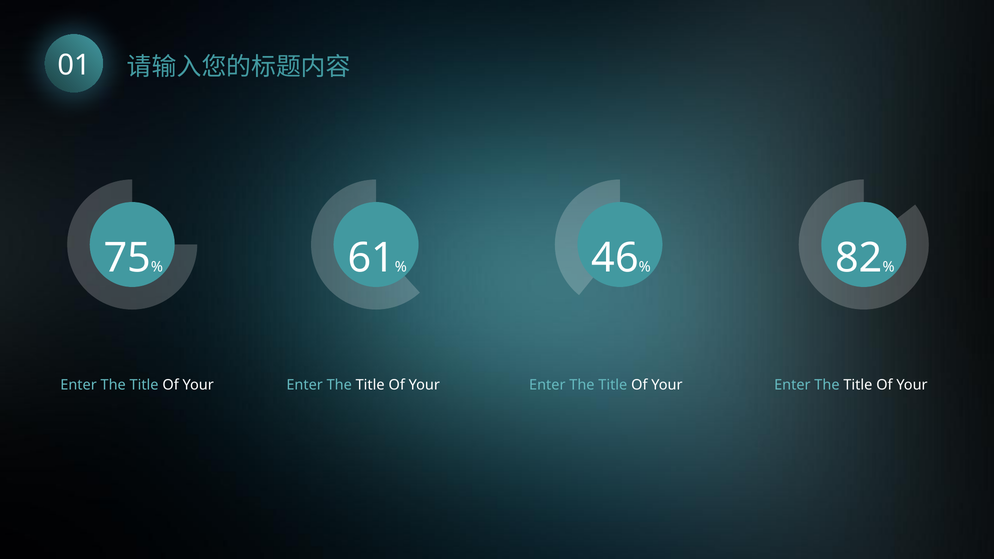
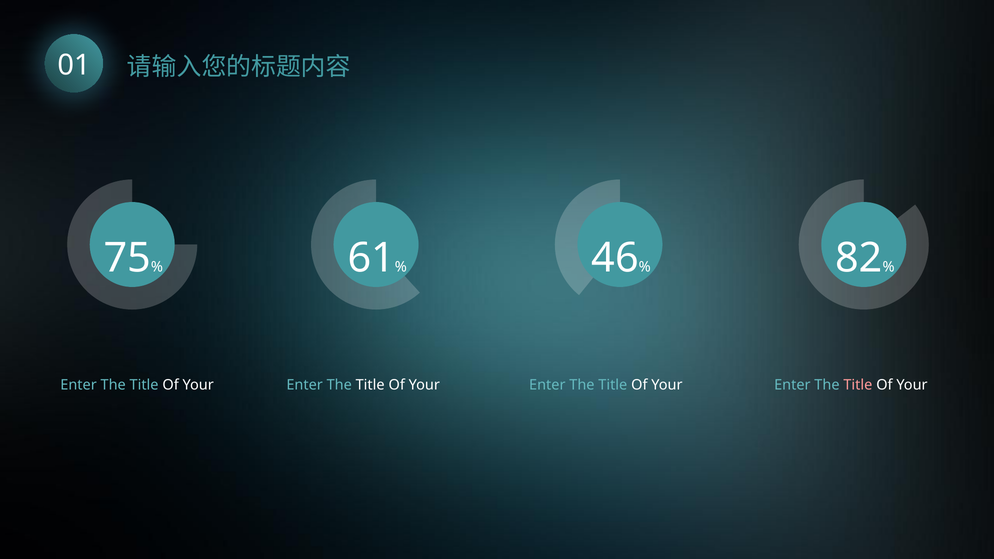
Title colour: white -> pink (858, 385)
